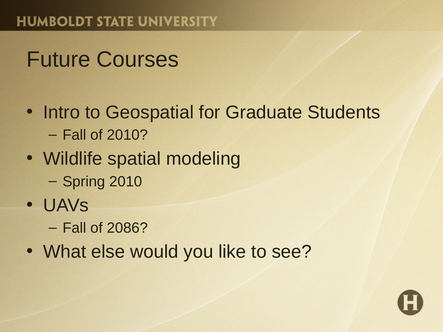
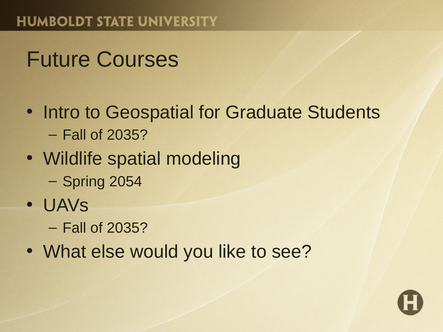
2010: 2010 -> 2035 (127, 135)
Spring 2010: 2010 -> 2054 (126, 182)
2086: 2086 -> 2035 (127, 228)
